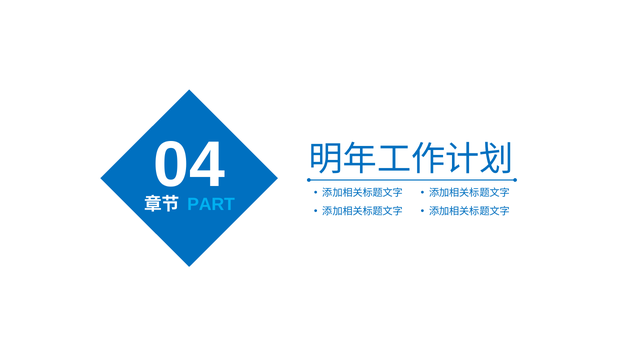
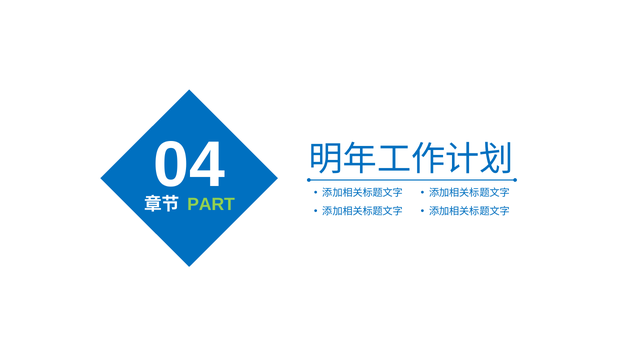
PART colour: light blue -> light green (211, 204)
